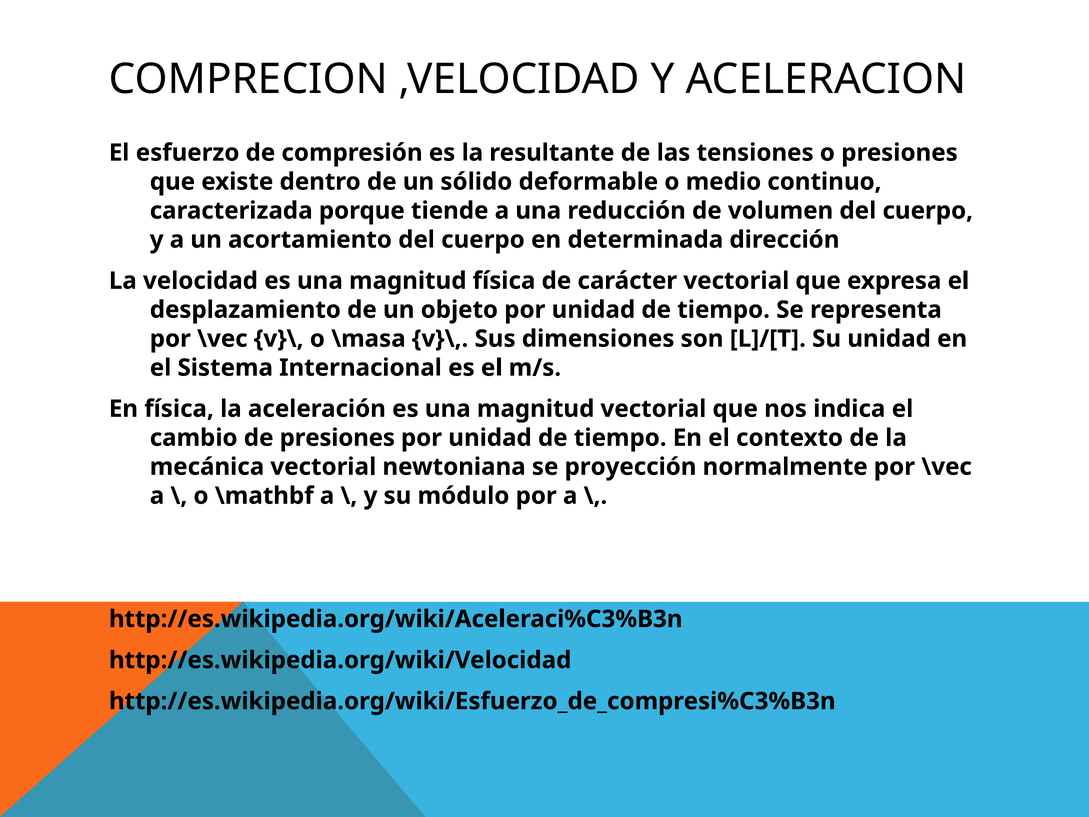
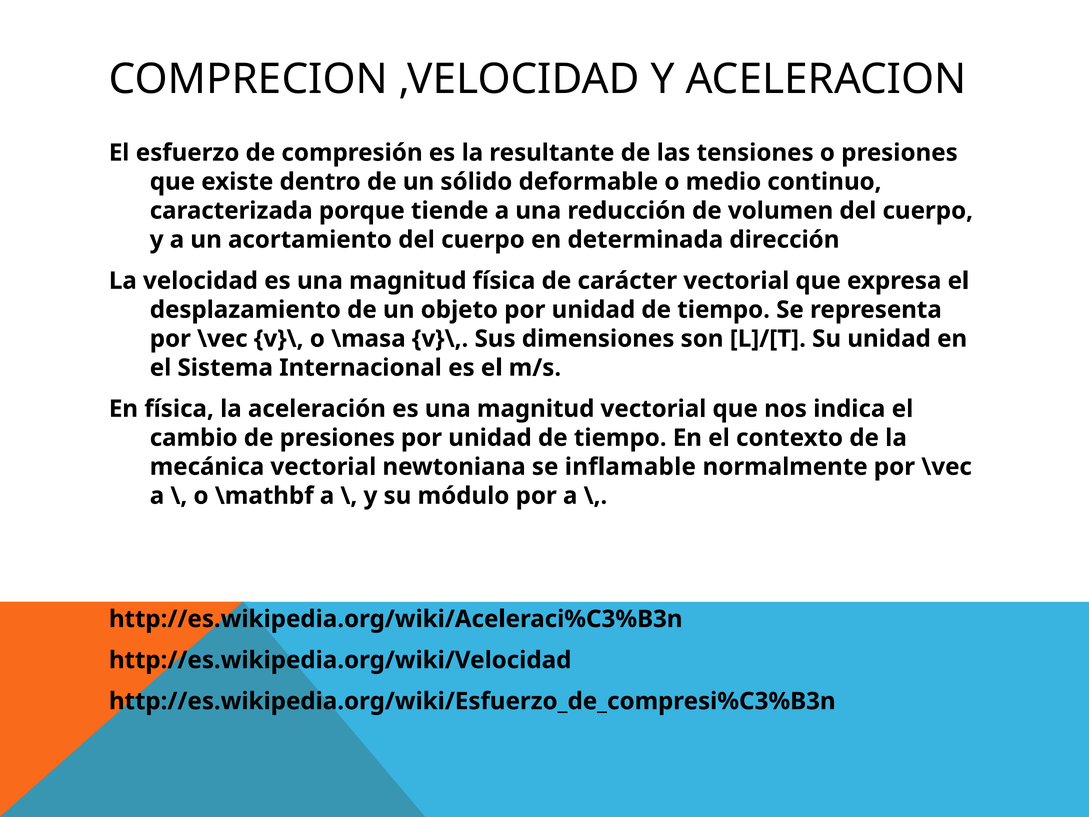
proyección: proyección -> inflamable (630, 467)
